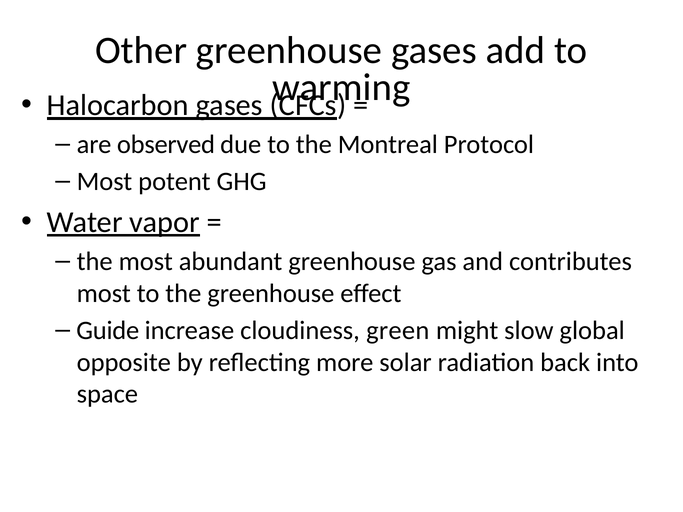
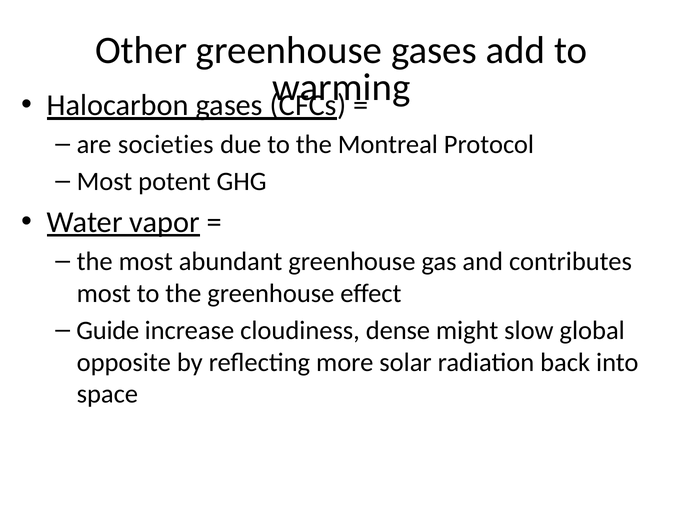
observed: observed -> societies (166, 145)
green: green -> dense (398, 331)
